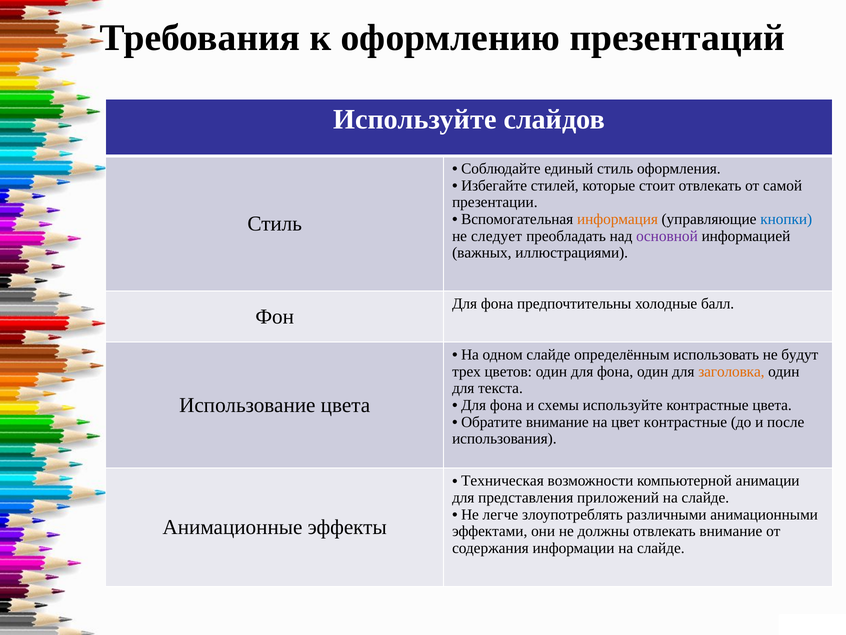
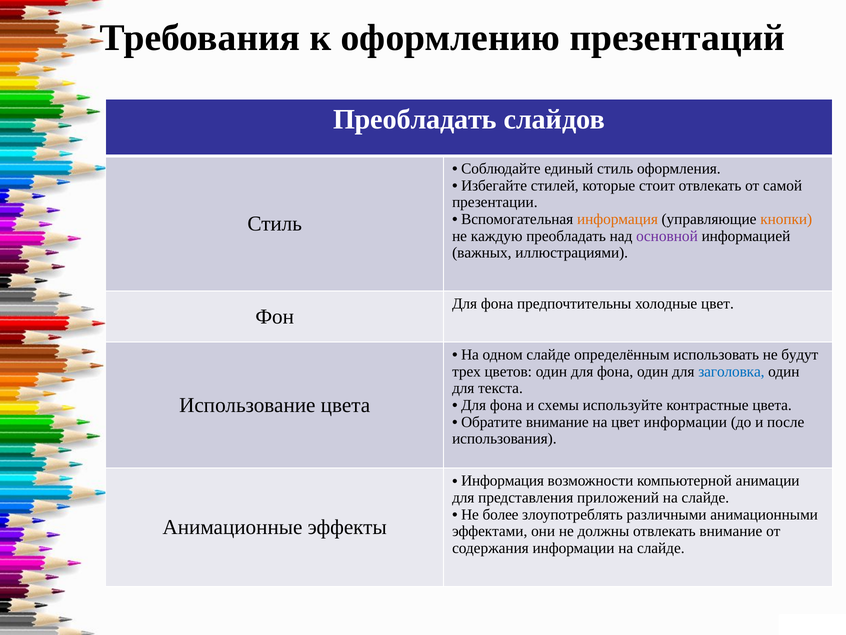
Используйте: Используйте -> Преобладать (415, 119)
кнопки colour: blue -> orange (786, 219)
следует: следует -> каждую (497, 236)
холодные балл: балл -> цвет (717, 304)
заголовка colour: orange -> blue (731, 371)
цвет контрастные: контрастные -> информации (685, 422)
Техническая: Техническая -> Информация (503, 481)
легче: легче -> более (501, 514)
